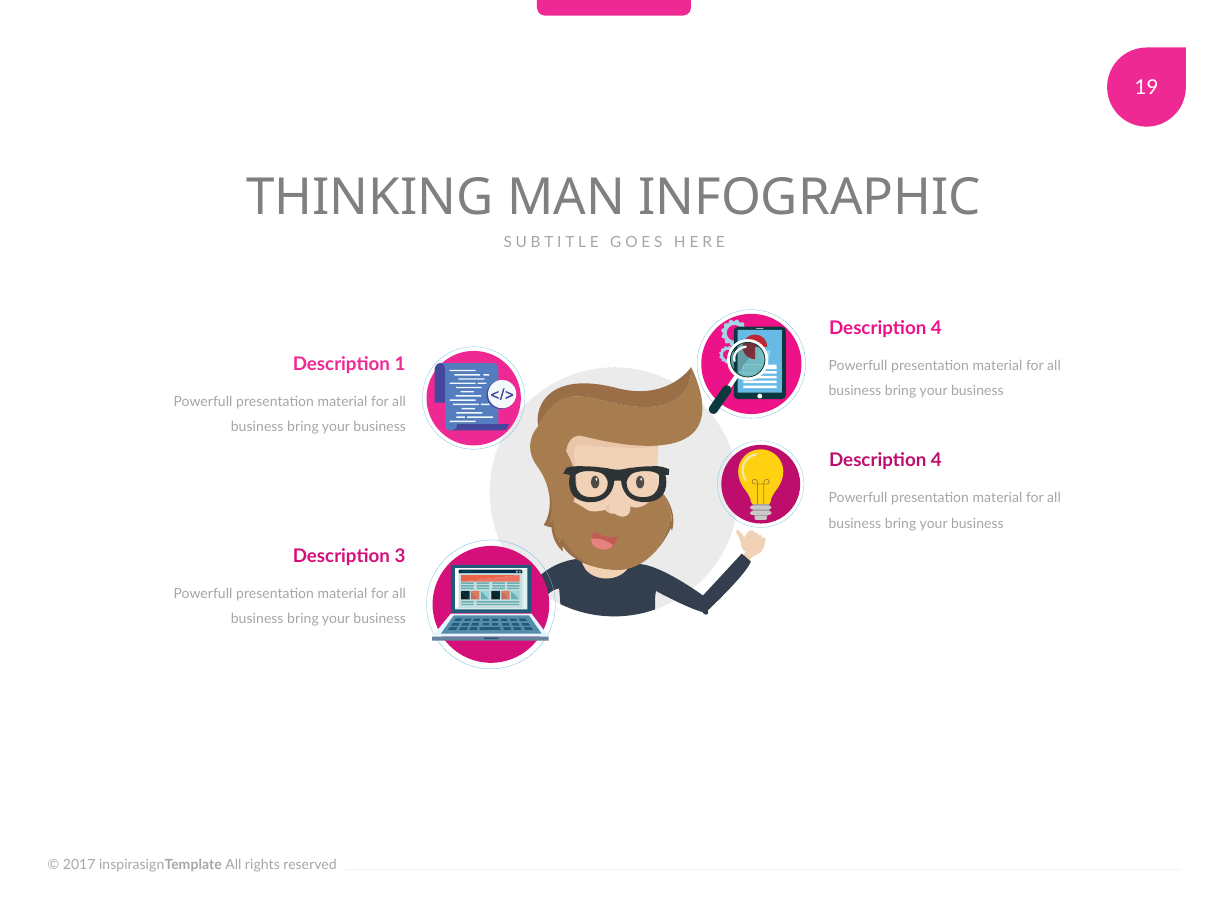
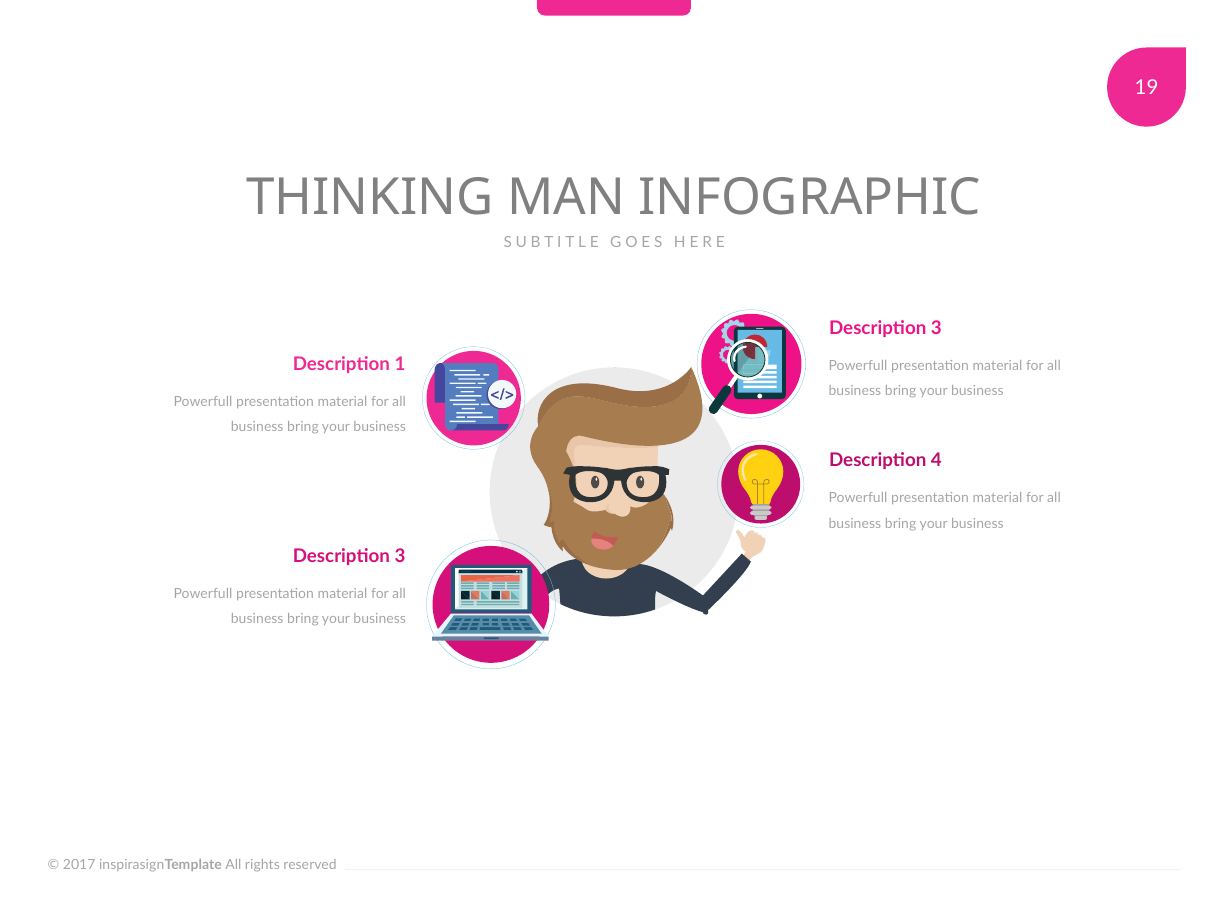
4: 4 -> 3 (936, 328)
